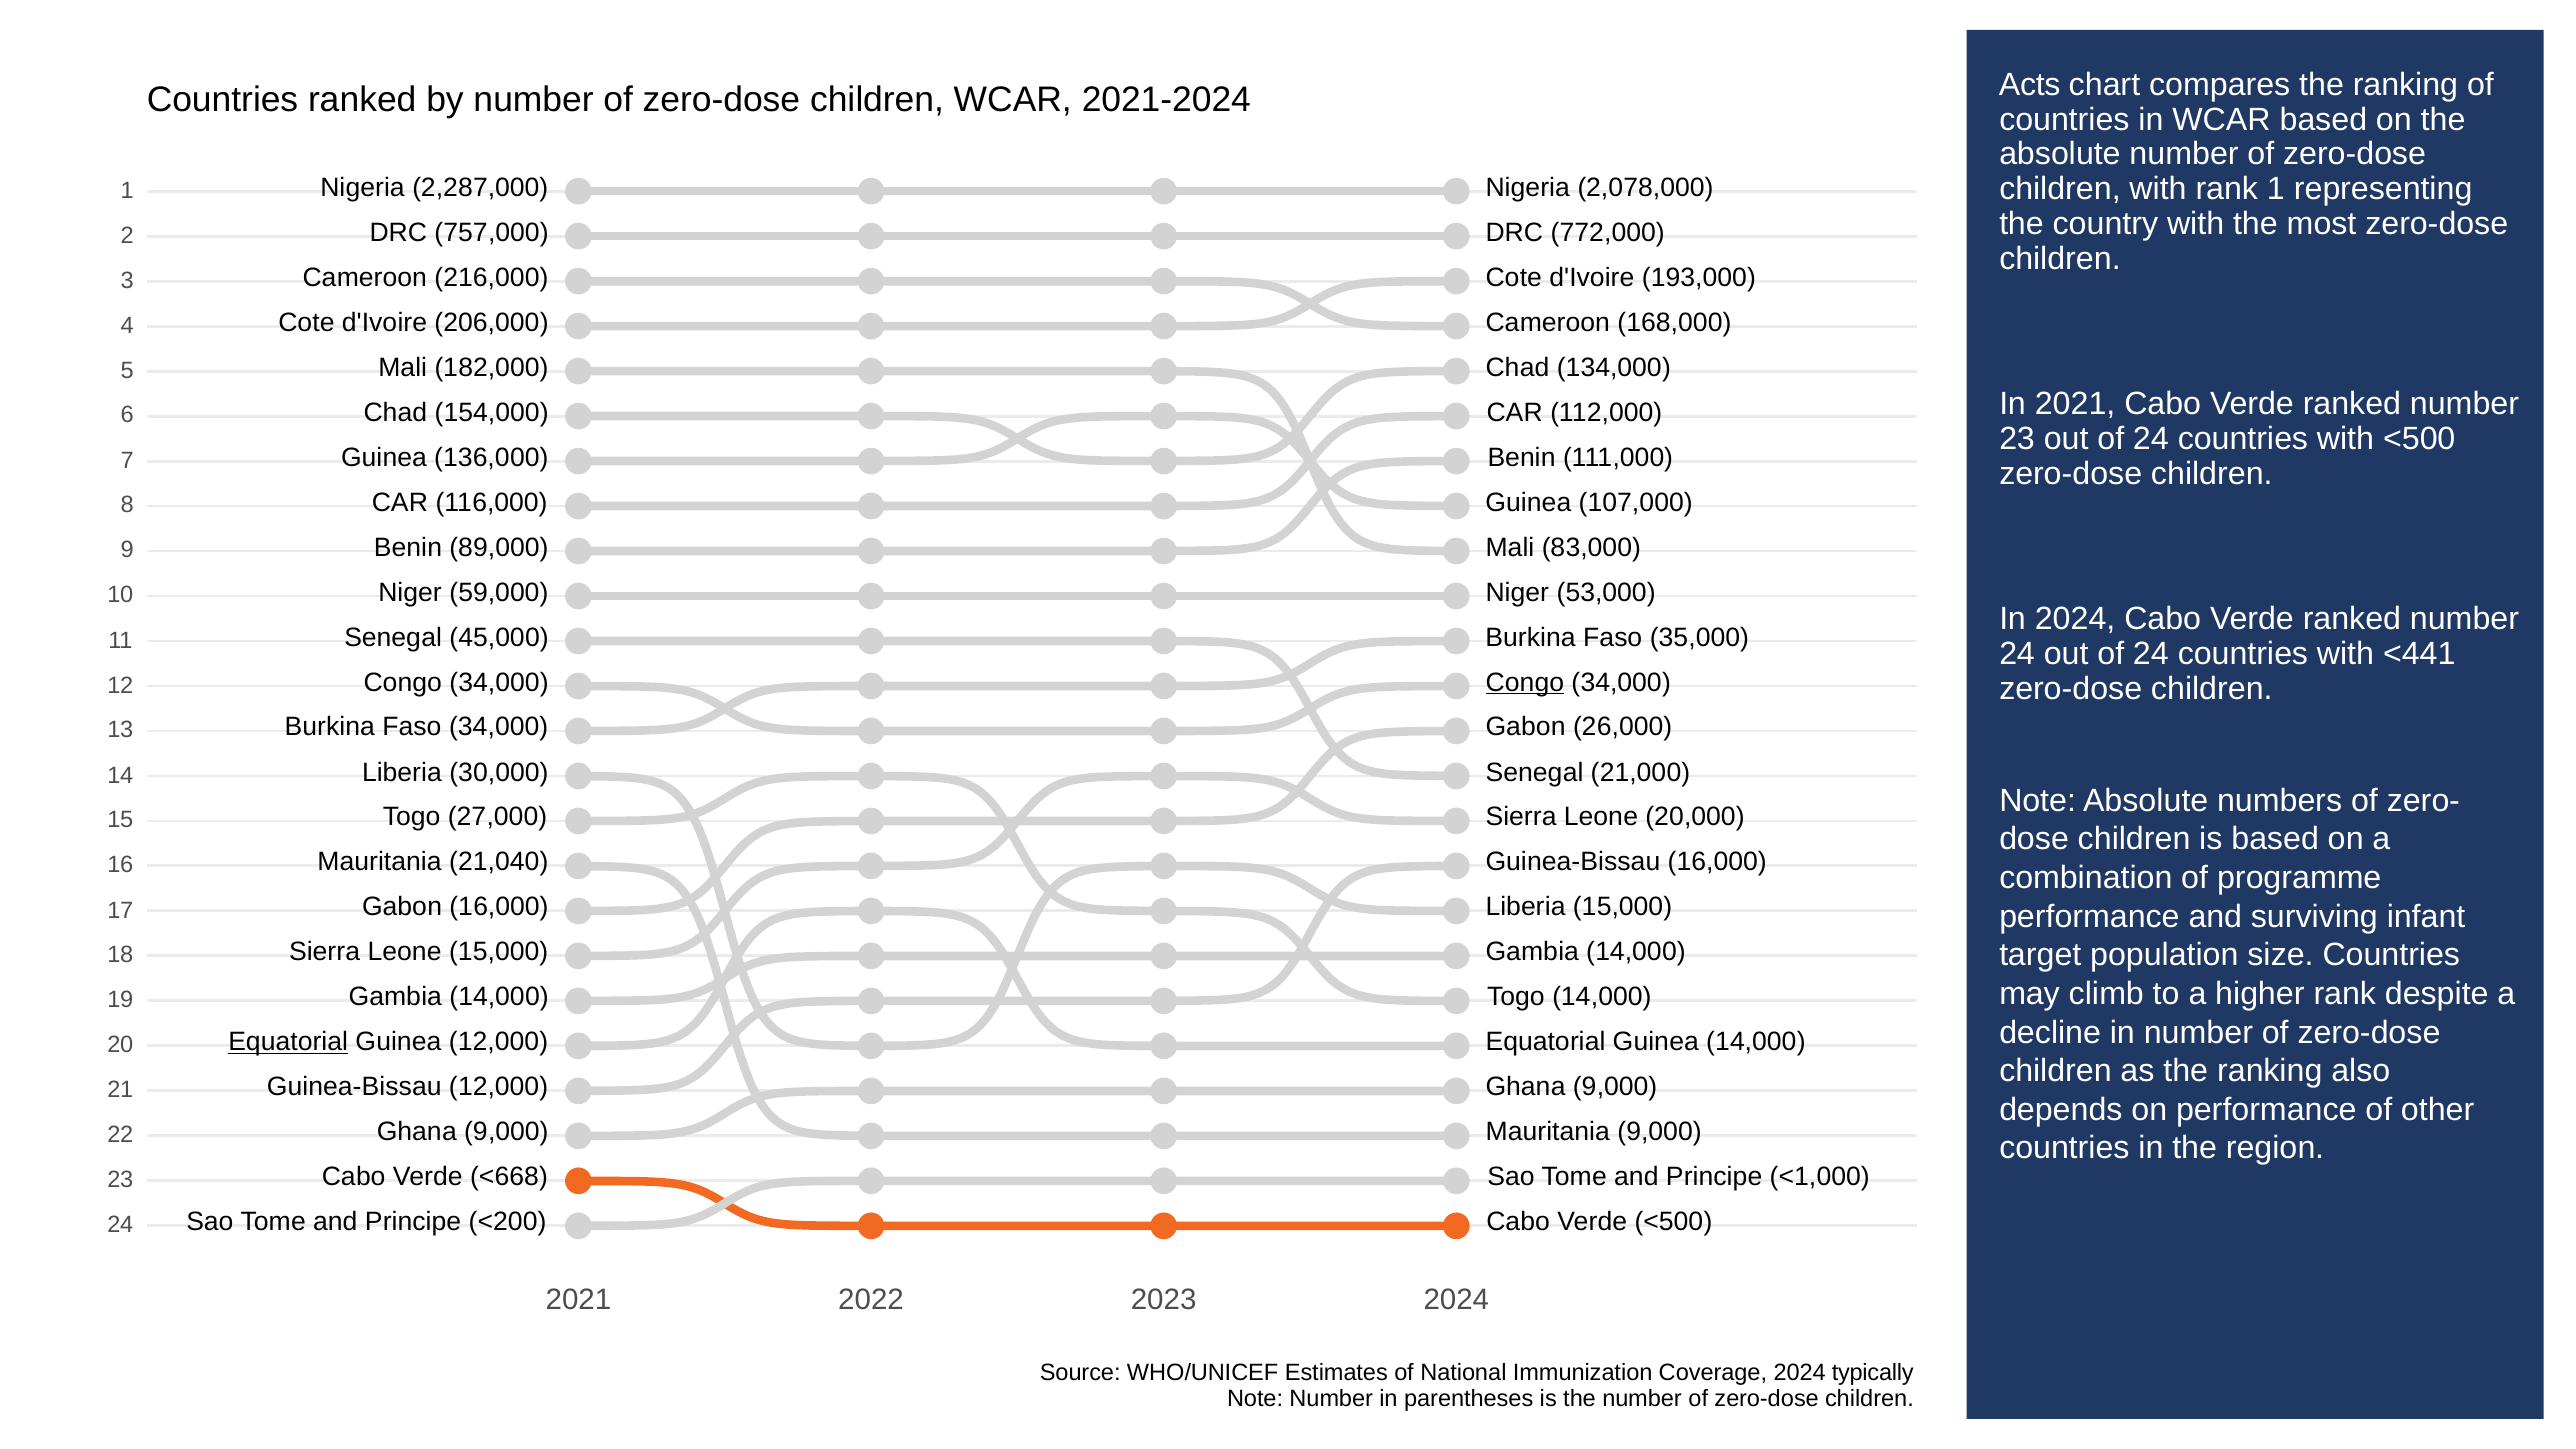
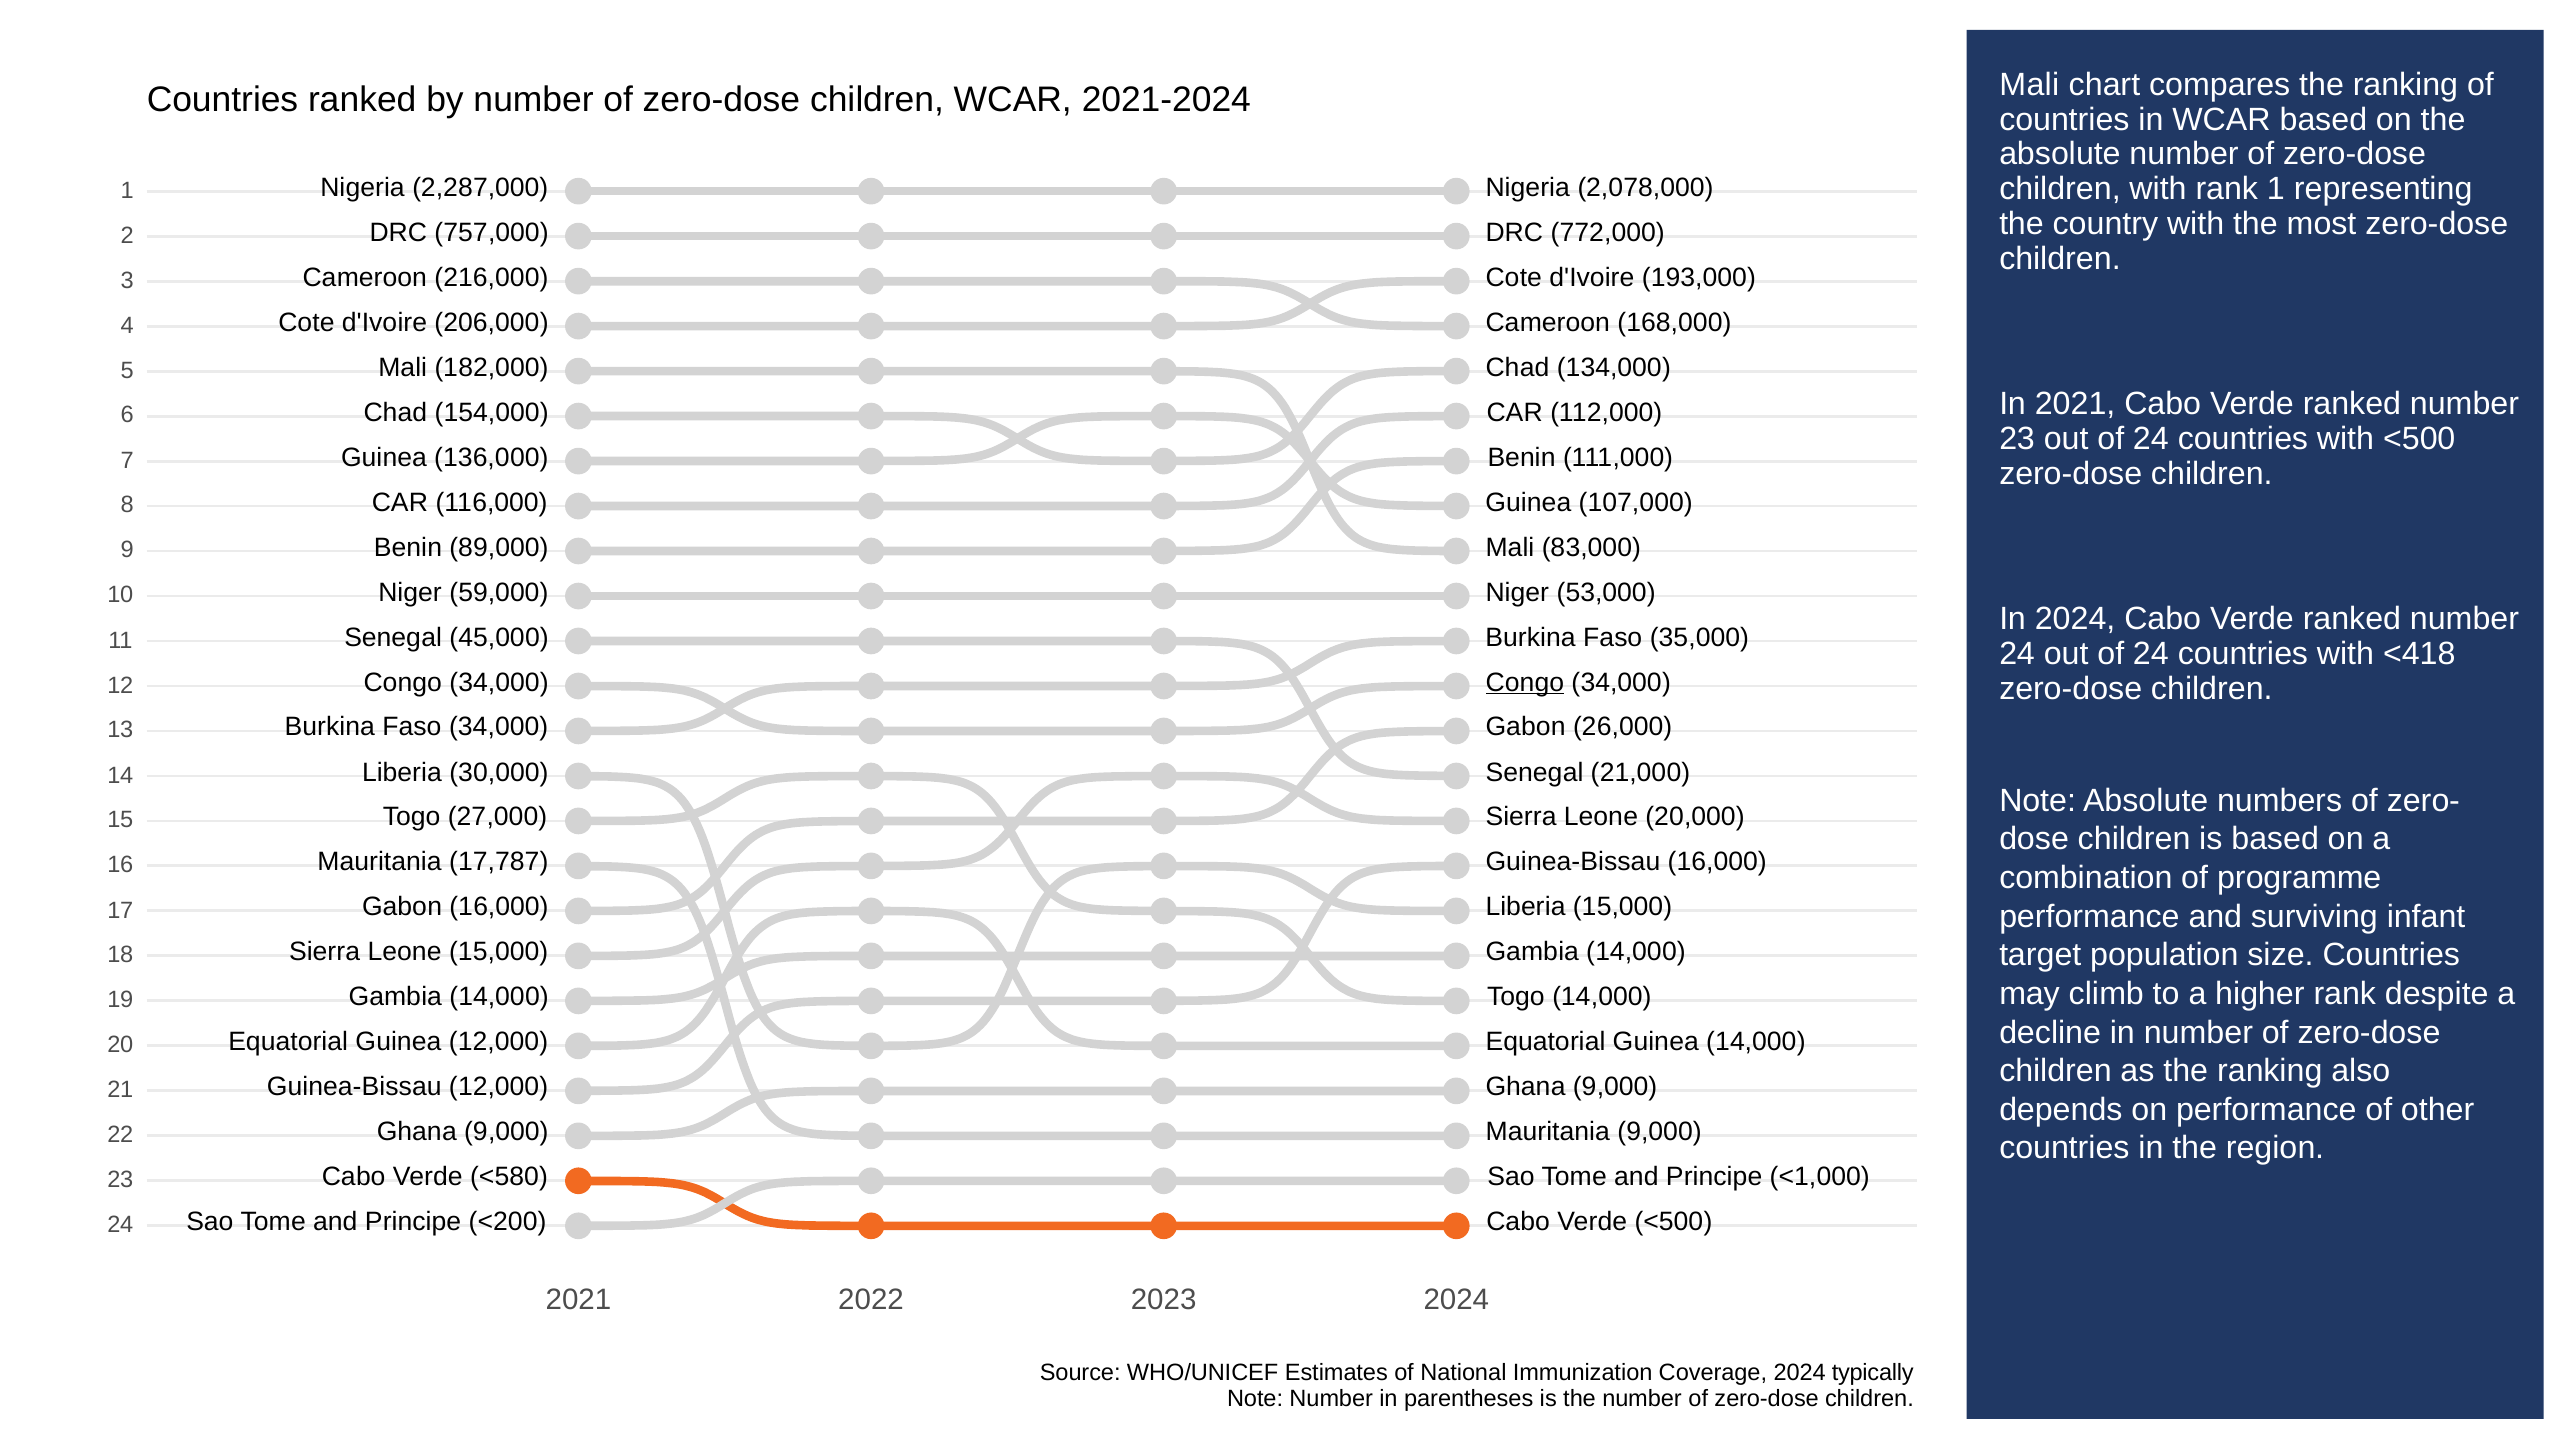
Acts: Acts -> Mali (2029, 85)
<441: <441 -> <418 (2419, 654)
21,040: 21,040 -> 17,787 (499, 862)
Equatorial underline: present -> none (288, 1042)
<668: <668 -> <580 (509, 1177)
